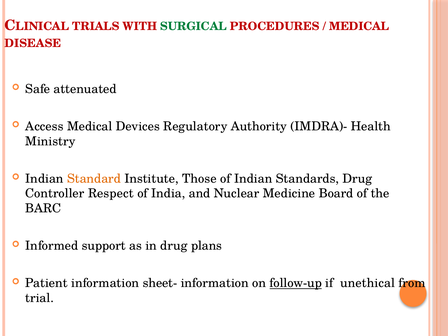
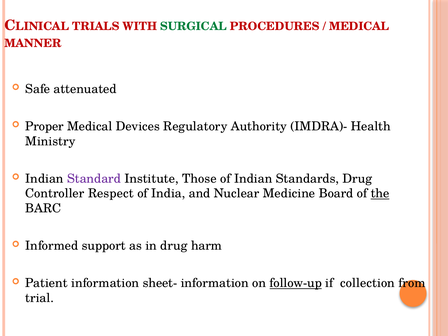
DISEASE: DISEASE -> MANNER (33, 43)
Access: Access -> Proper (45, 126)
Standard colour: orange -> purple (94, 179)
the underline: none -> present (380, 194)
plans: plans -> harm (206, 246)
unethical: unethical -> collection (368, 283)
